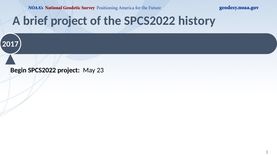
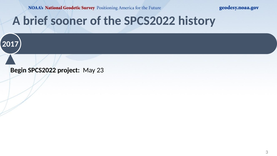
brief project: project -> sooner (69, 21)
